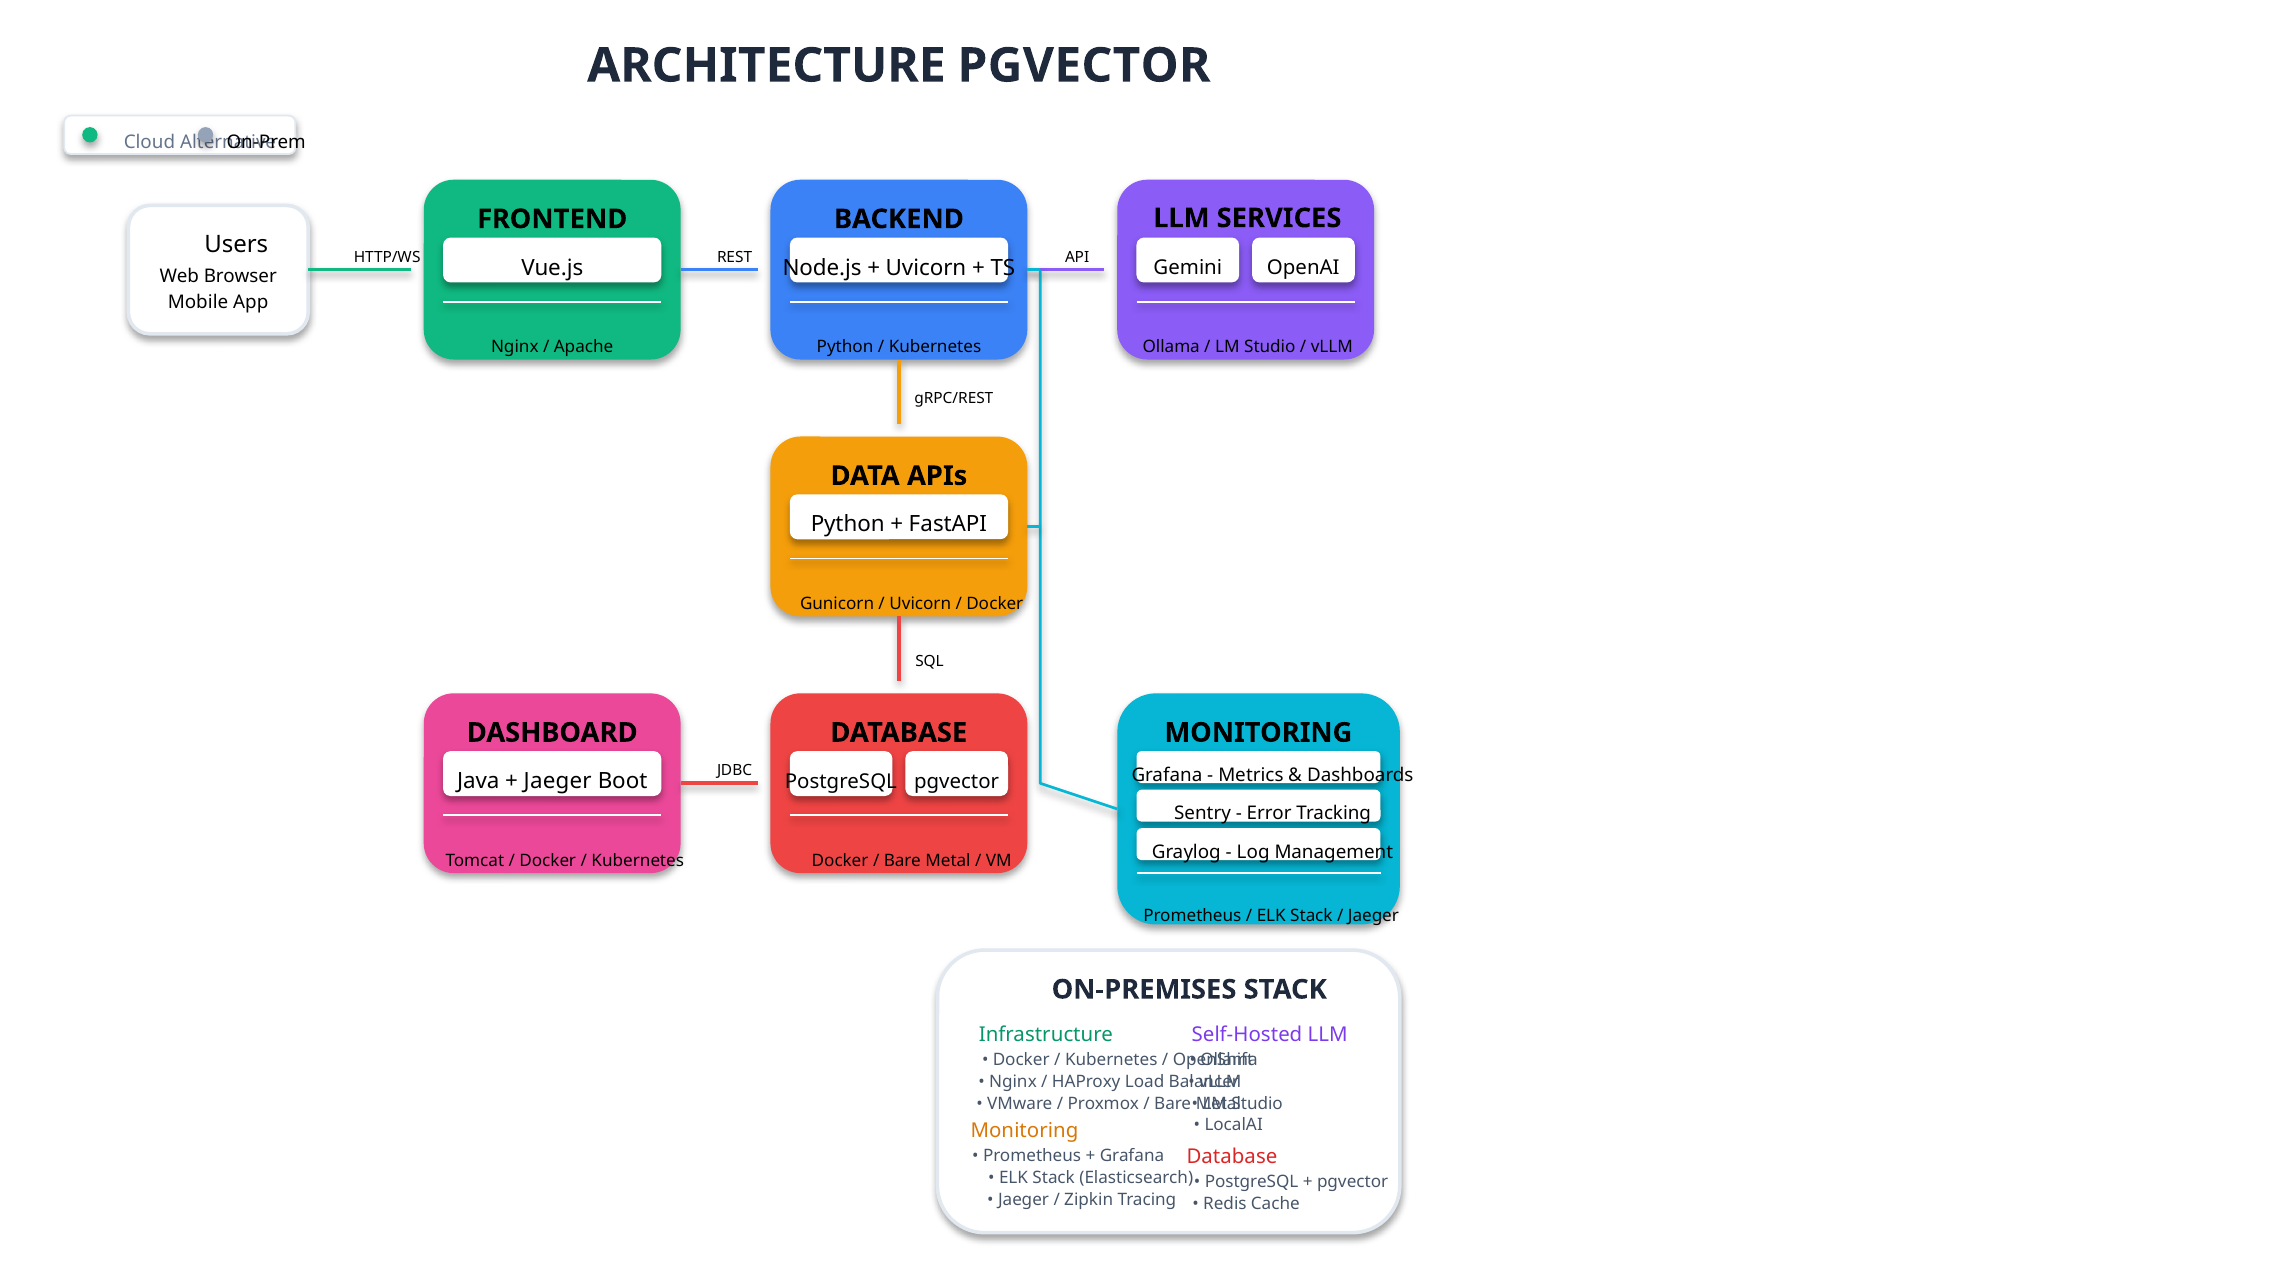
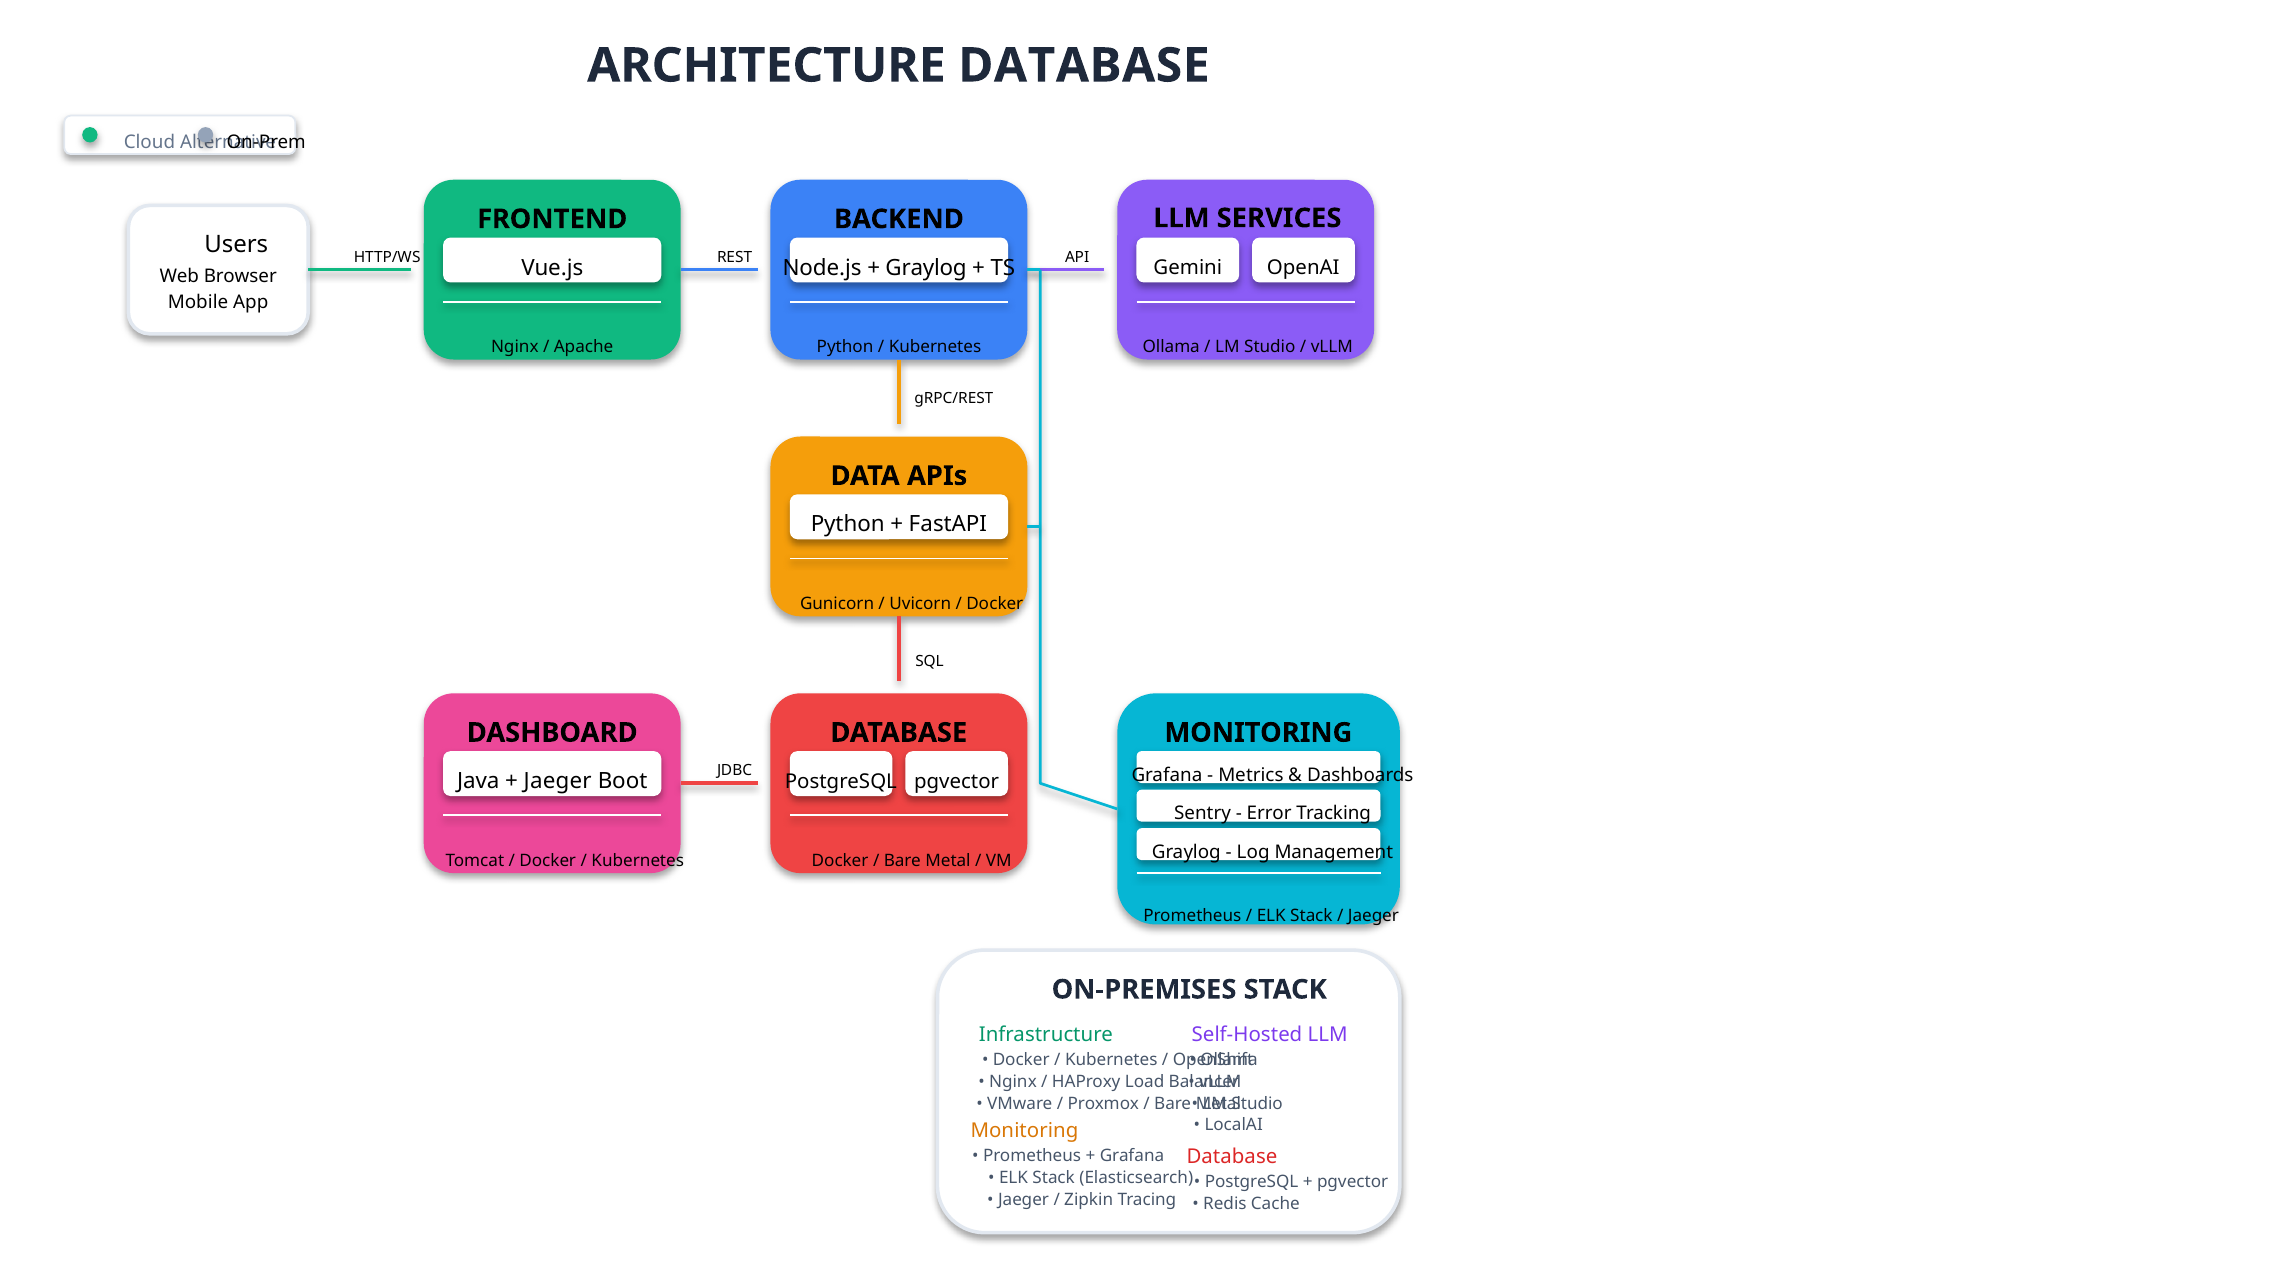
ARCHITECTURE PGVECTOR: PGVECTOR -> DATABASE (1084, 66)
Uvicorn: Uvicorn -> Graylog (926, 268)
